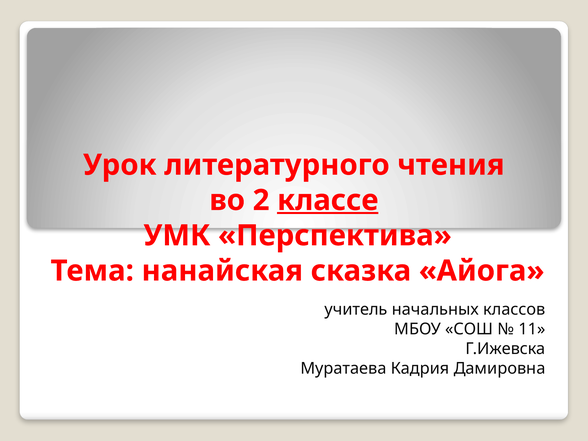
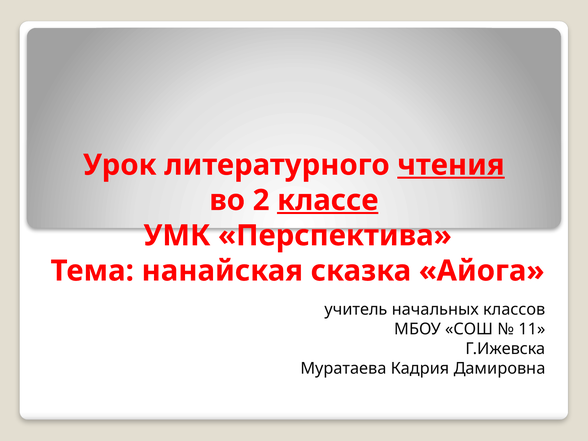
чтения underline: none -> present (451, 165)
